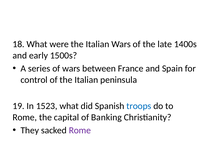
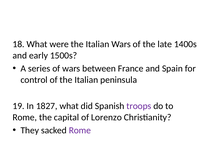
1523: 1523 -> 1827 (47, 106)
troops colour: blue -> purple (139, 106)
Banking: Banking -> Lorenzo (106, 117)
